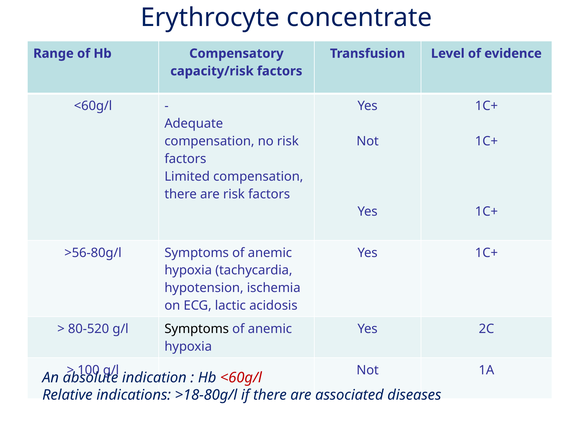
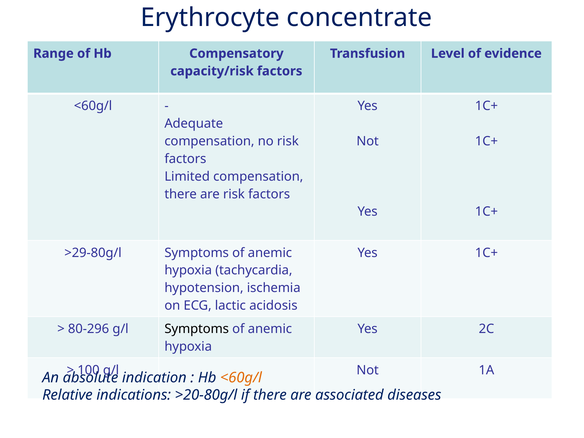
>56-80g/l: >56-80g/l -> >29-80g/l (93, 253)
80-520: 80-520 -> 80-296 (89, 329)
<60g/l colour: red -> orange (241, 378)
>18-80g/l: >18-80g/l -> >20-80g/l (206, 395)
